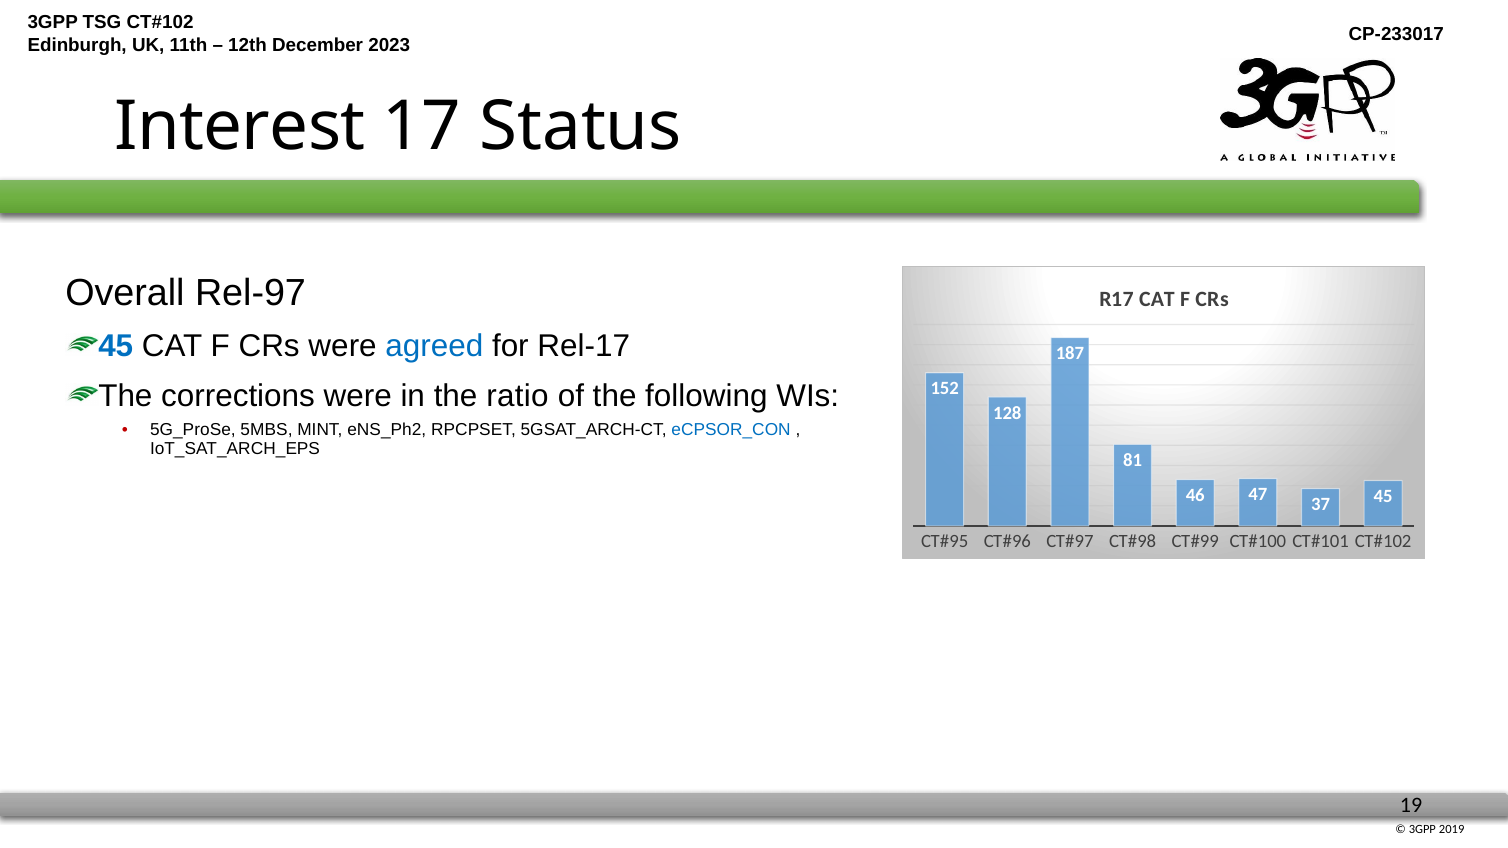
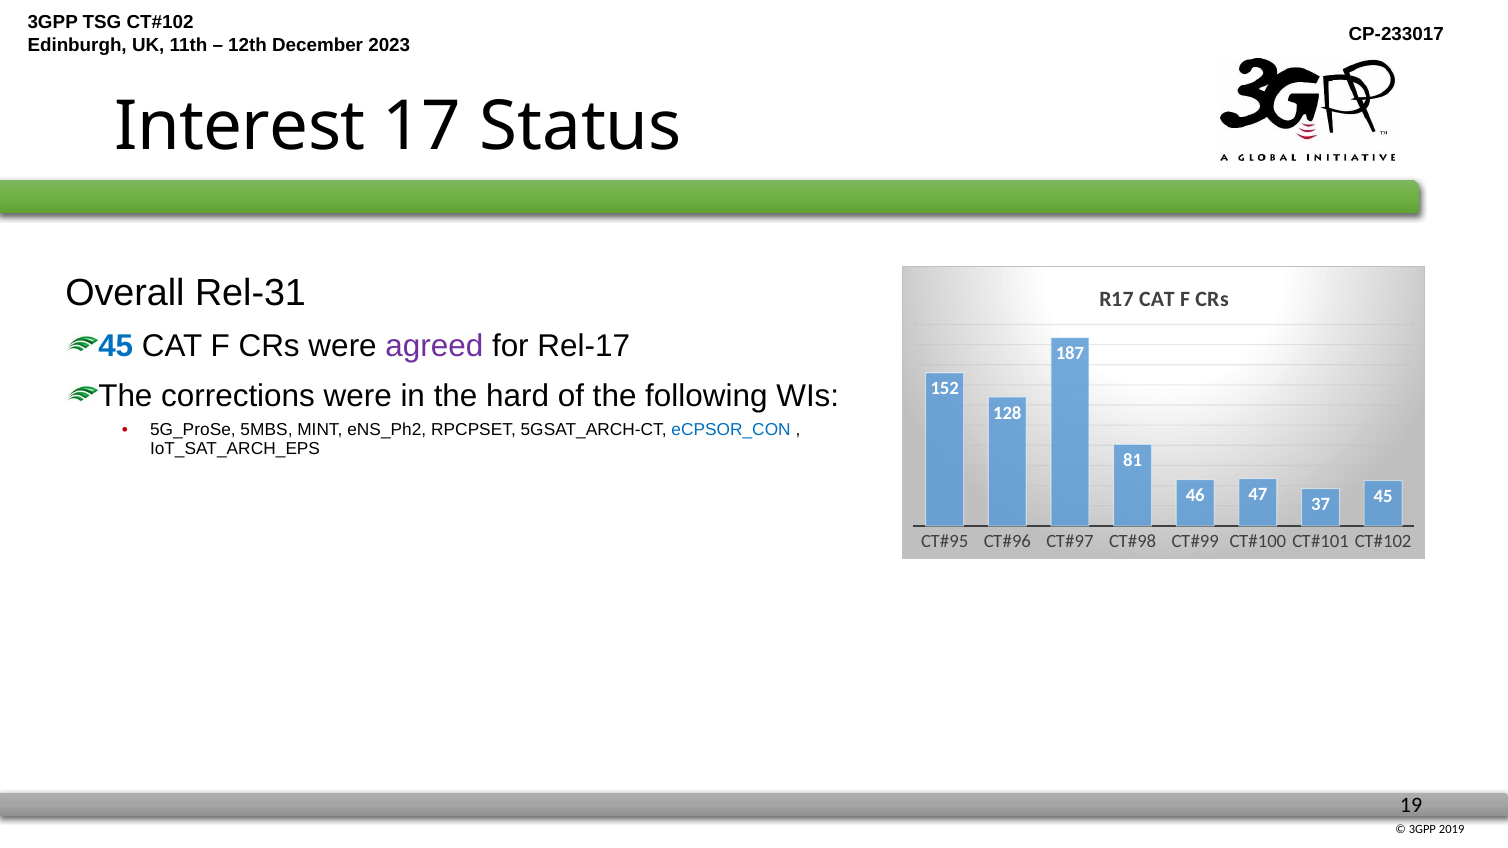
Rel-97: Rel-97 -> Rel-31 (251, 293)
agreed colour: blue -> purple (434, 346)
ratio: ratio -> hard (518, 396)
